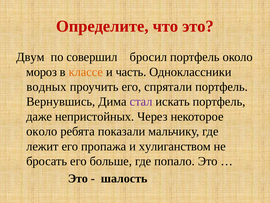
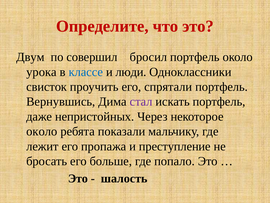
мороз: мороз -> урока (41, 72)
классе colour: orange -> blue (86, 72)
часть: часть -> люди (131, 72)
водных: водных -> свисток (47, 87)
хулиганством: хулиганством -> преступление (175, 146)
